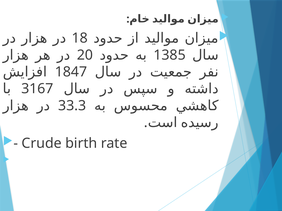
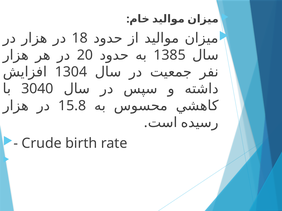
1847: 1847 -> 1304 (71, 72)
3167: 3167 -> 3040 (37, 89)
33.3: 33.3 -> 15.8 (72, 106)
